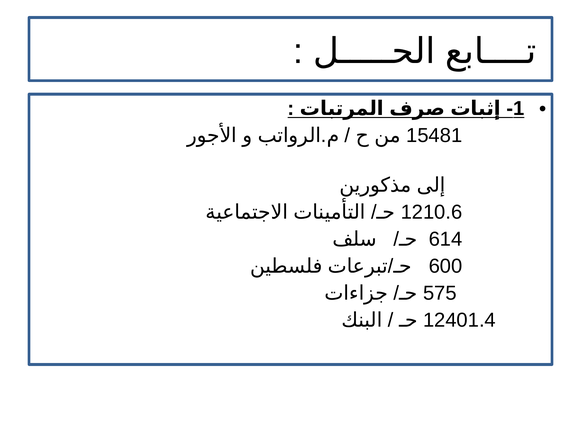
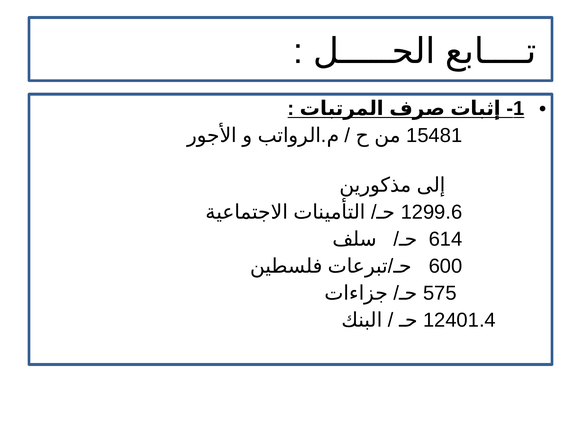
1210.6: 1210.6 -> 1299.6 (431, 212)
